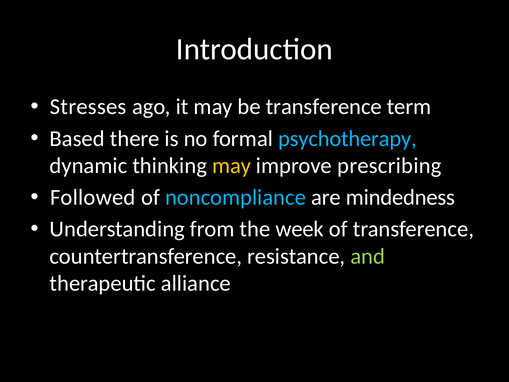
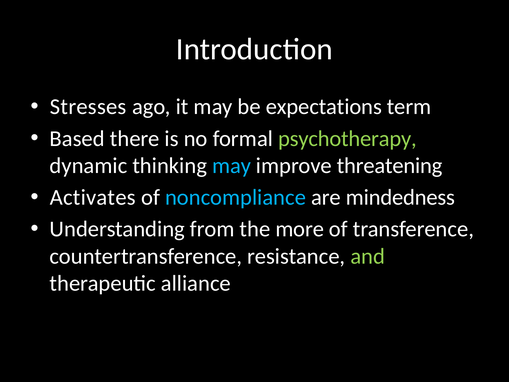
be transference: transference -> expectations (324, 107)
psychotherapy colour: light blue -> light green (348, 138)
may colour: yellow -> light blue (232, 166)
prescribing: prescribing -> threatening (390, 166)
Followed: Followed -> Activates (93, 197)
week: week -> more (300, 229)
